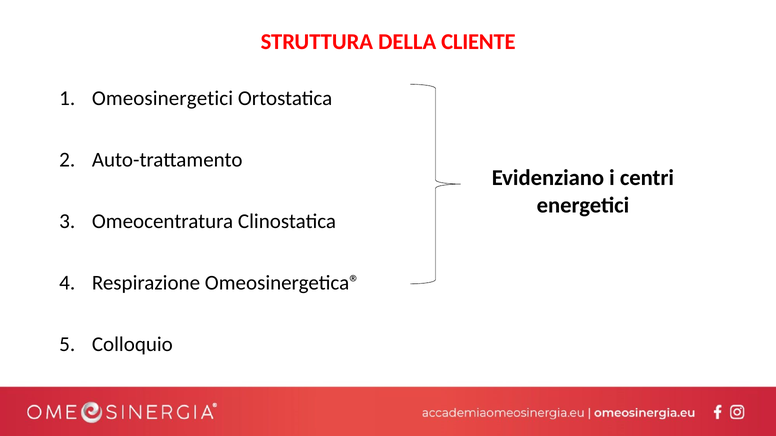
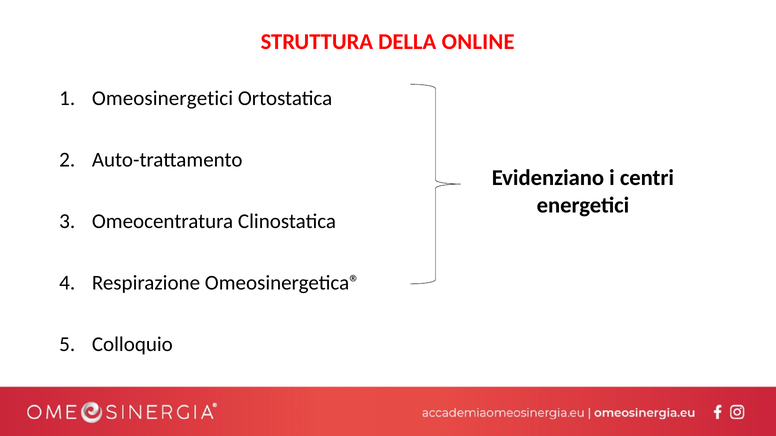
CLIENTE: CLIENTE -> ONLINE (478, 42)
